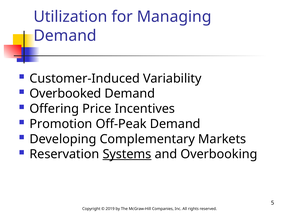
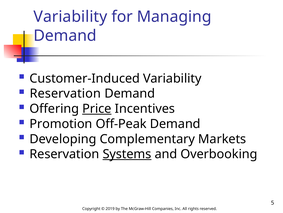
Utilization: Utilization -> Variability (70, 17)
Overbooked: Overbooked -> Reservation (65, 93)
Price underline: none -> present (97, 108)
